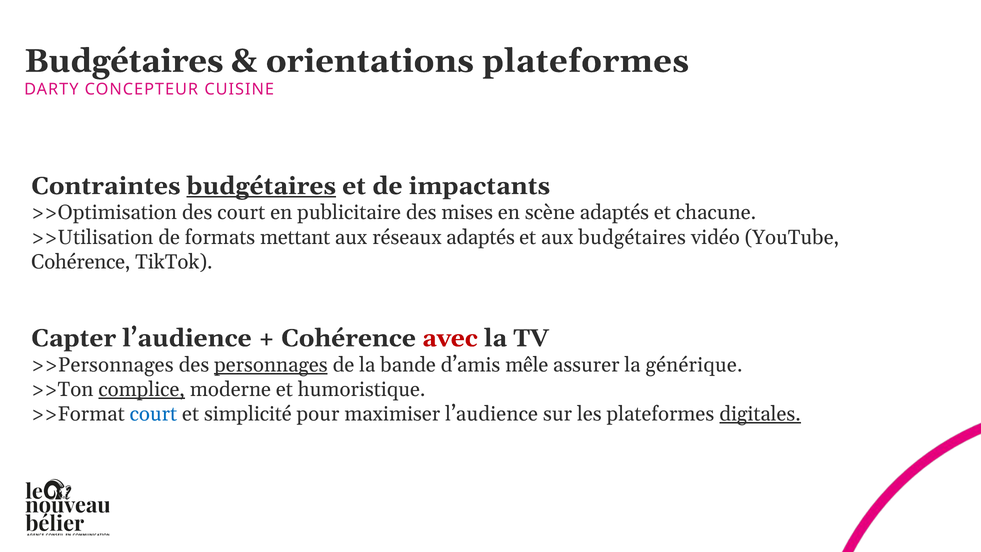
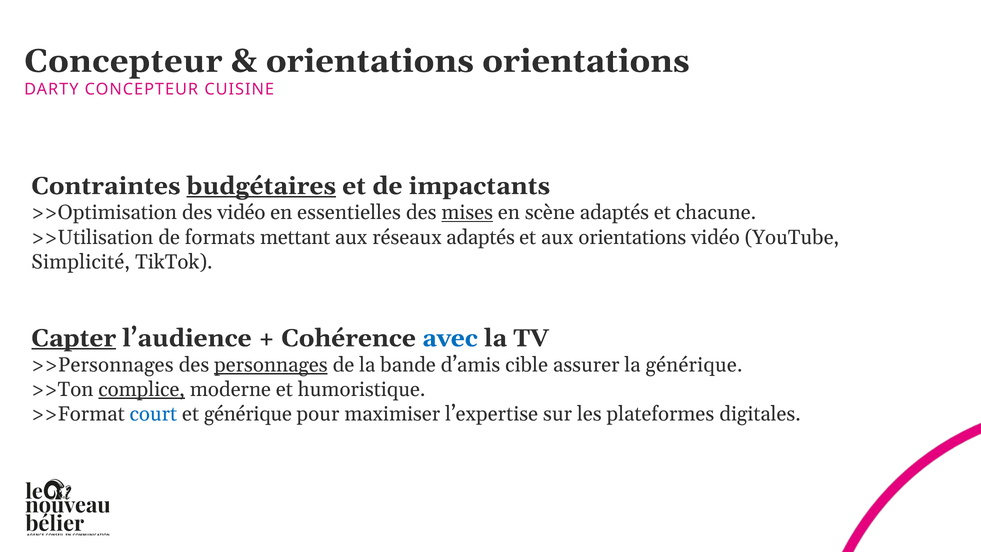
Budgétaires: Budgétaires -> Concepteur (123, 61)
orientations plateformes: plateformes -> orientations (586, 61)
des court: court -> vidéo (241, 213)
publicitaire: publicitaire -> essentielles (349, 213)
mises underline: none -> present (467, 213)
aux budgétaires: budgétaires -> orientations (632, 237)
Cohérence: Cohérence -> Simplicité (81, 262)
Capter underline: none -> present (74, 338)
avec colour: red -> blue (450, 338)
mêle: mêle -> cible (527, 365)
et simplicité: simplicité -> générique (248, 414)
maximiser l’audience: l’audience -> l’expertise (492, 414)
digitales underline: present -> none (760, 414)
